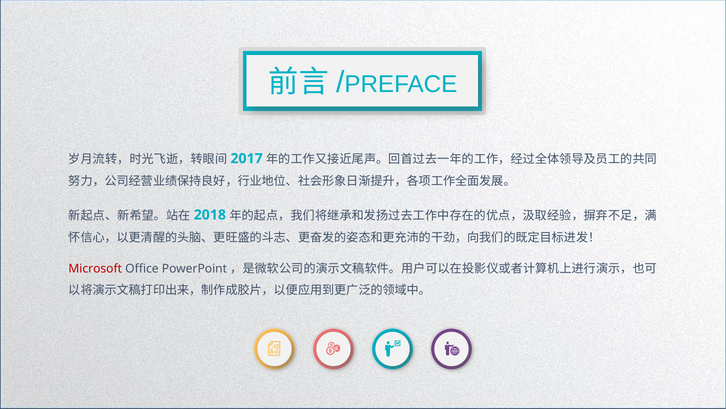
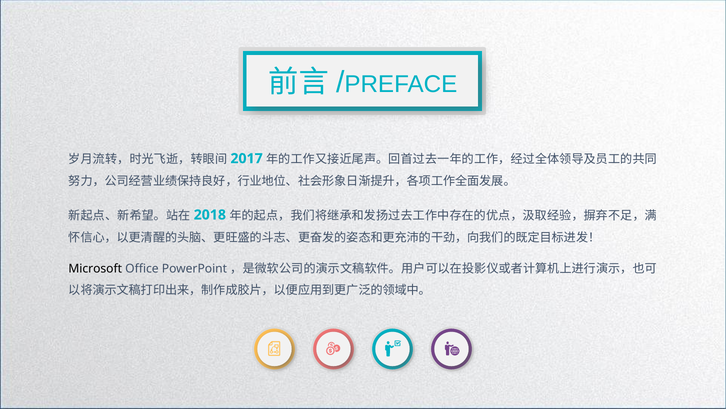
Microsoft colour: red -> black (95, 268)
